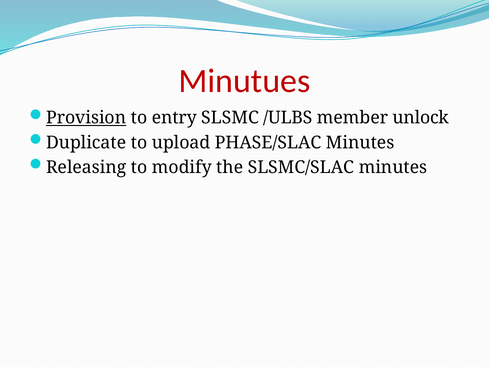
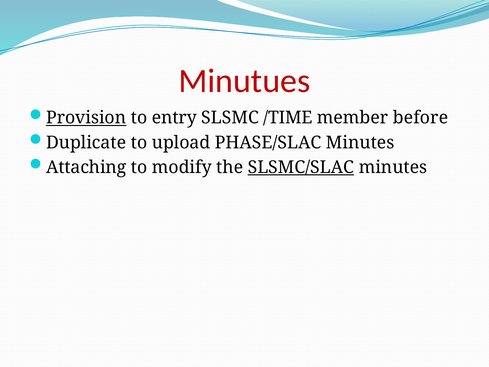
/ULBS: /ULBS -> /TIME (288, 118)
unlock: unlock -> before (421, 118)
Releasing: Releasing -> Attaching (86, 167)
SLSMC/SLAC underline: none -> present (301, 167)
